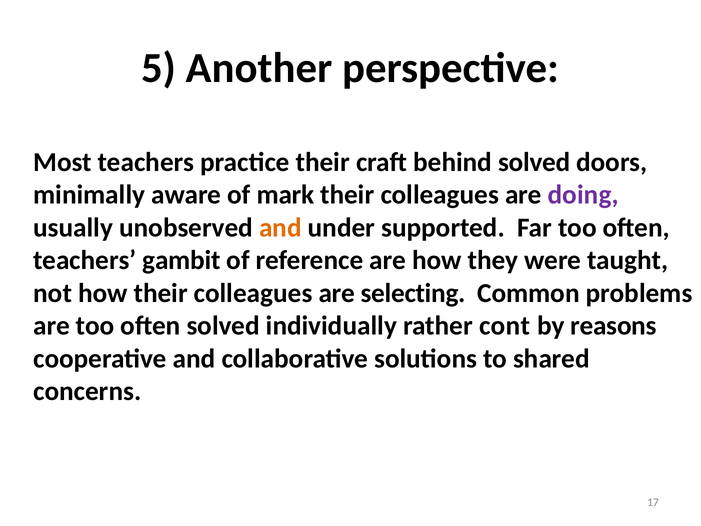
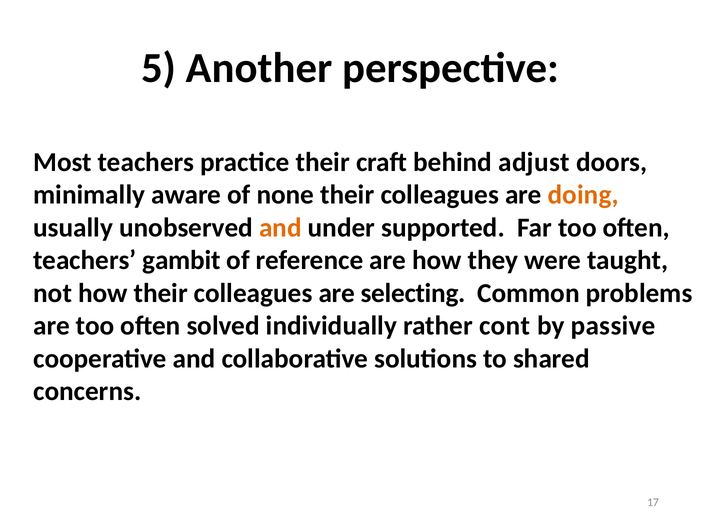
behind solved: solved -> adjust (534, 162)
mark: mark -> none (285, 195)
doing colour: purple -> orange (583, 195)
reasons: reasons -> passive (613, 326)
